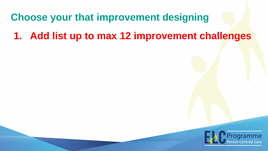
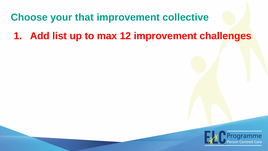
designing: designing -> collective (186, 17)
